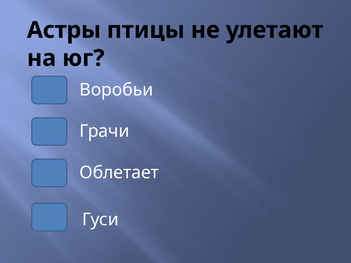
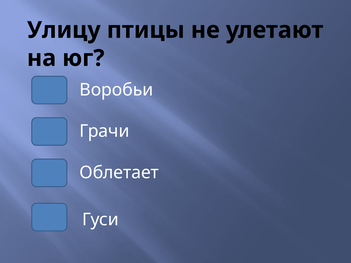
Астры: Астры -> Улицу (64, 30)
